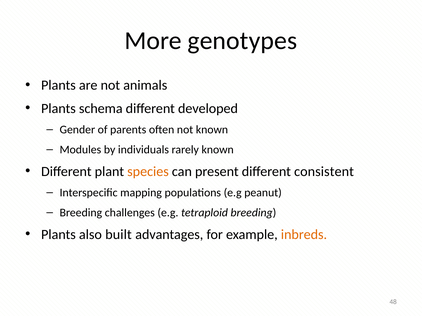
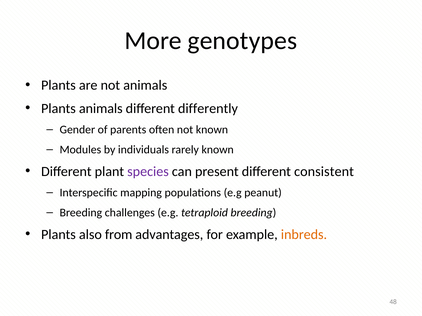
Plants schema: schema -> animals (101, 109)
developed: developed -> differently (208, 109)
species colour: orange -> purple (148, 172)
built: built -> from (119, 235)
